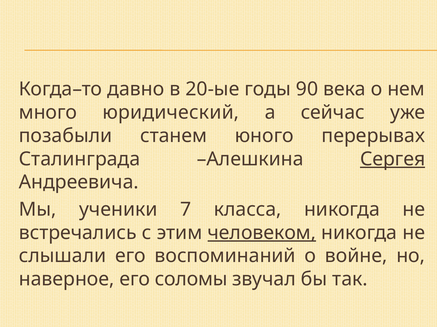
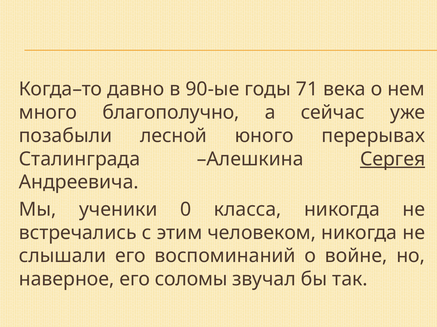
20-ые: 20-ые -> 90-ые (212, 89)
90: 90 -> 71 (307, 89)
юридический: юридический -> благополучно (171, 113)
станем: станем -> лесной (174, 136)
7: 7 -> 0 (186, 210)
человеком underline: present -> none (262, 233)
